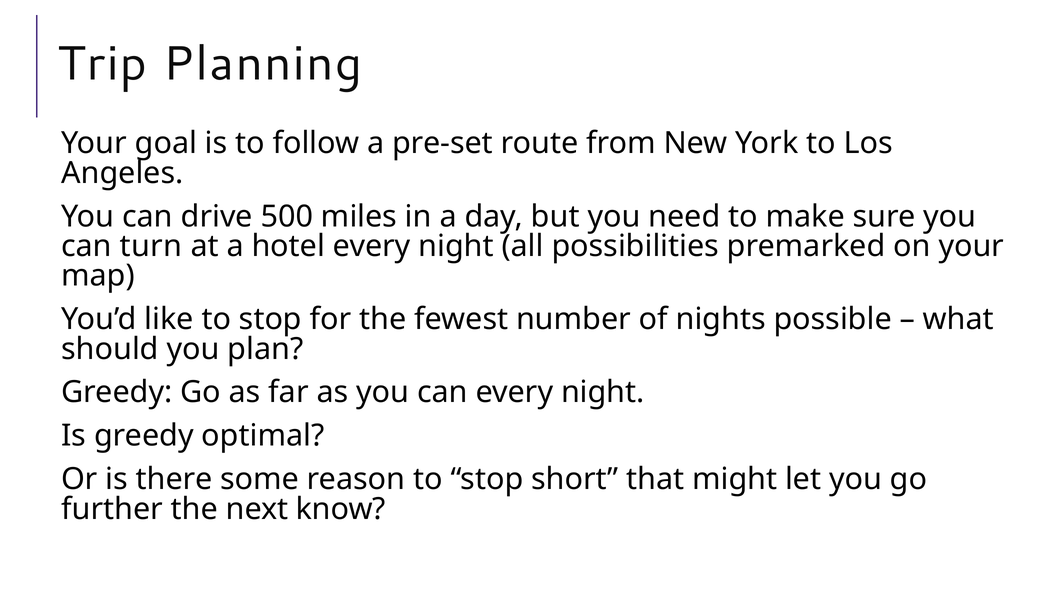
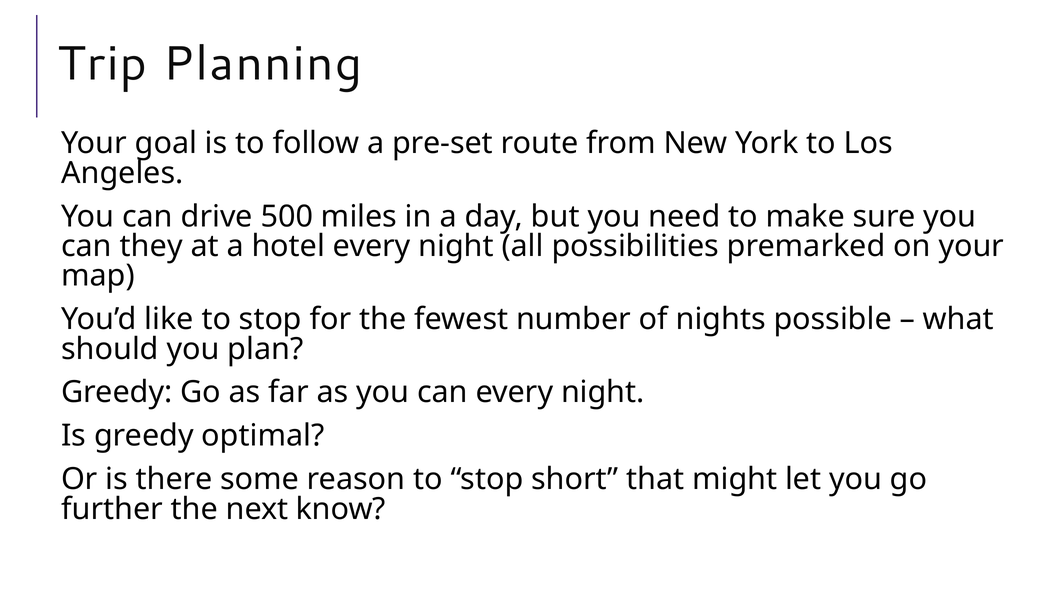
turn: turn -> they (151, 246)
